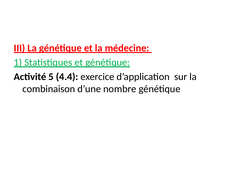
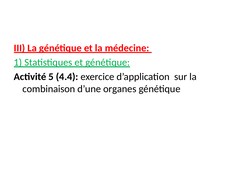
nombre: nombre -> organes (120, 89)
